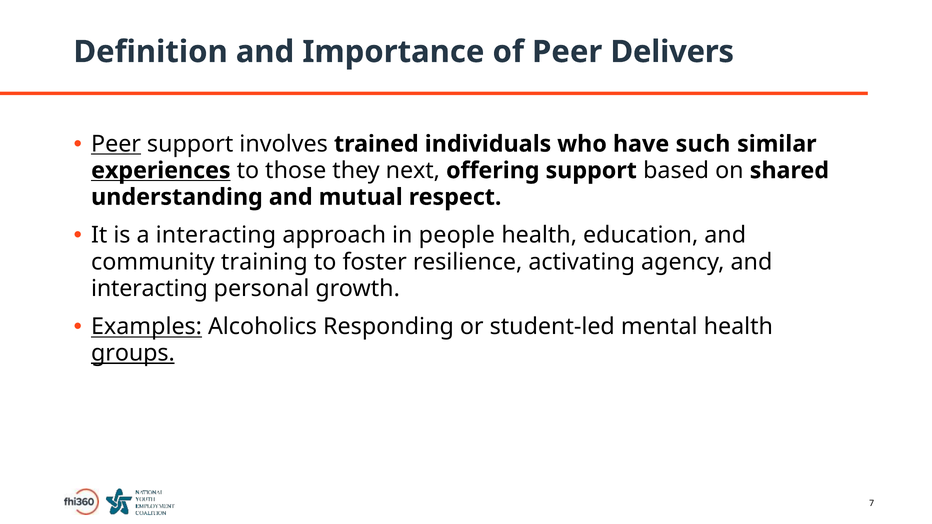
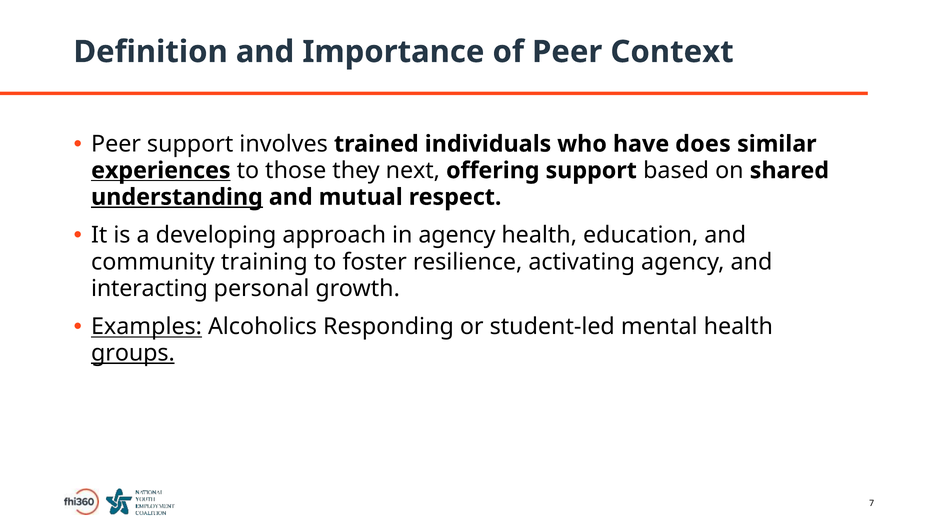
Delivers: Delivers -> Context (672, 52)
Peer underline: present -> none (116, 144)
such: such -> does (703, 144)
understanding underline: none -> present (177, 197)
a interacting: interacting -> developing (216, 235)
in people: people -> agency (457, 235)
